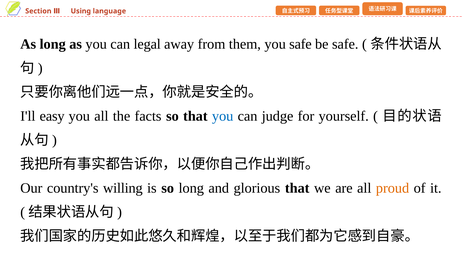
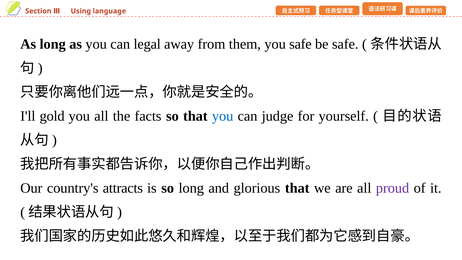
easy: easy -> gold (52, 116)
willing: willing -> attracts (123, 188)
proud colour: orange -> purple (393, 188)
